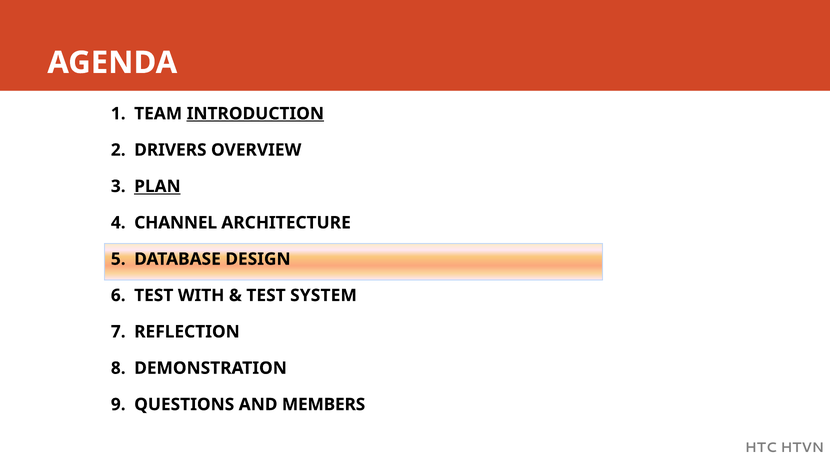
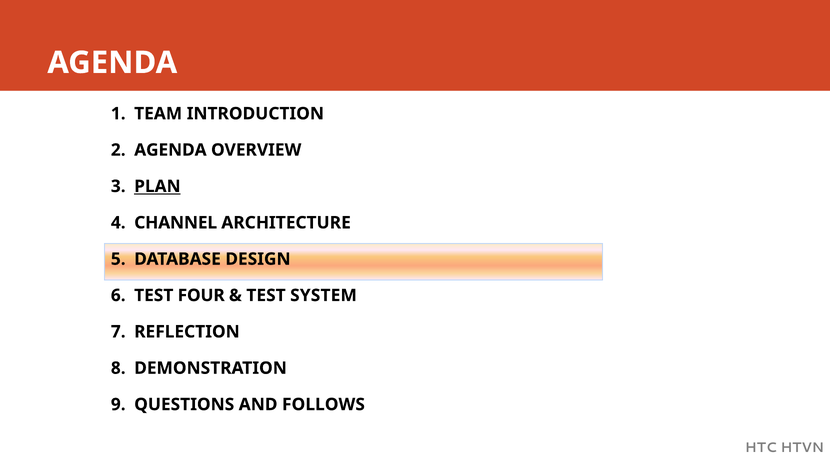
INTRODUCTION underline: present -> none (255, 114)
DRIVERS: DRIVERS -> AGENDA (170, 150)
WITH: WITH -> FOUR (201, 295)
MEMBERS: MEMBERS -> FOLLOWS (323, 404)
